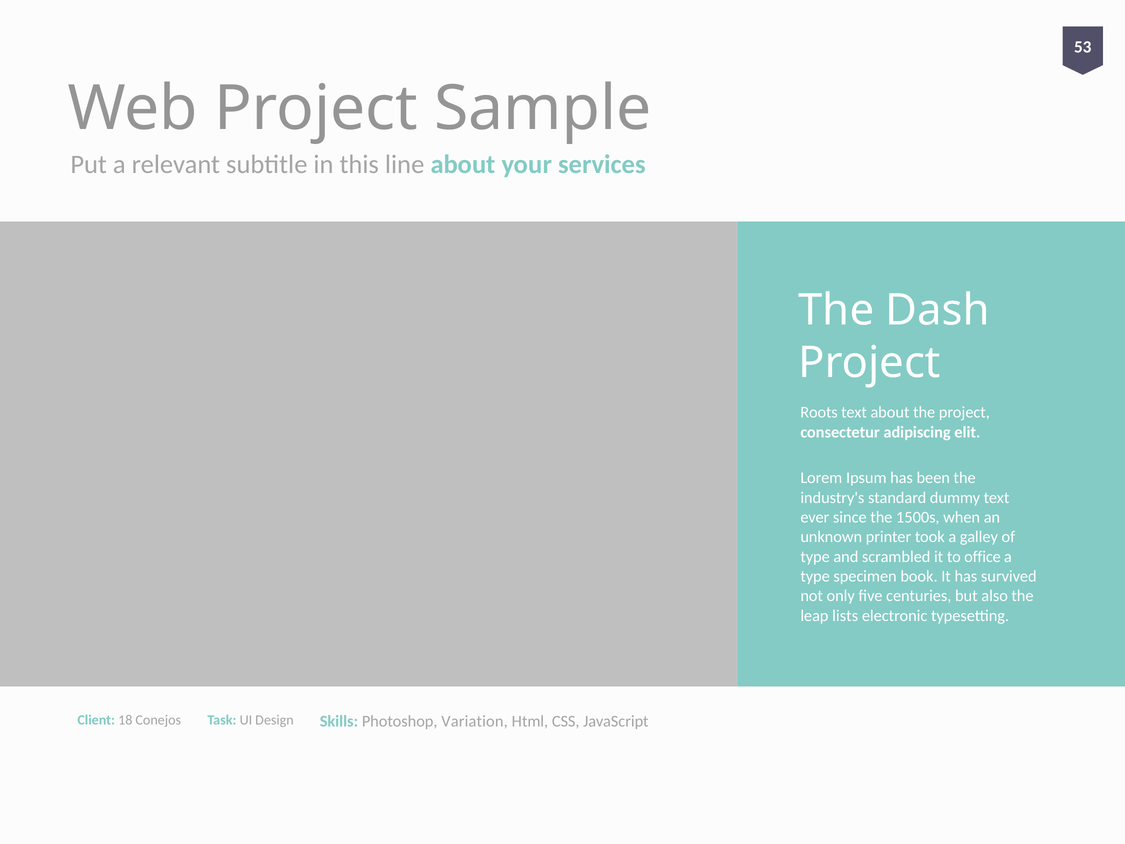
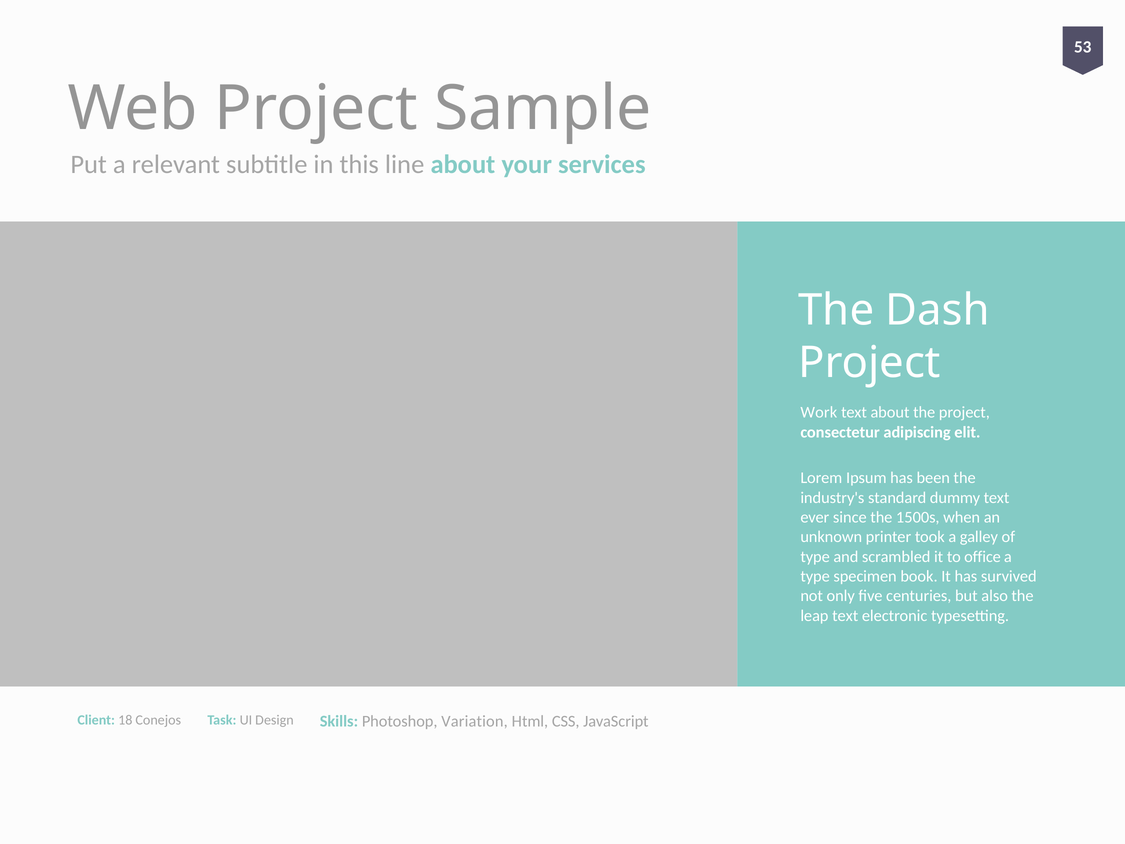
Roots: Roots -> Work (819, 412)
leap lists: lists -> text (845, 616)
